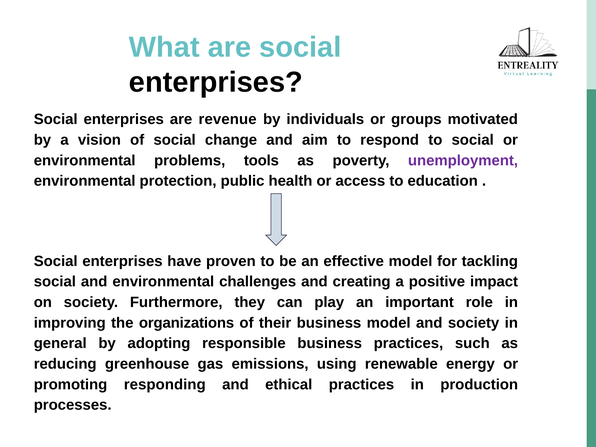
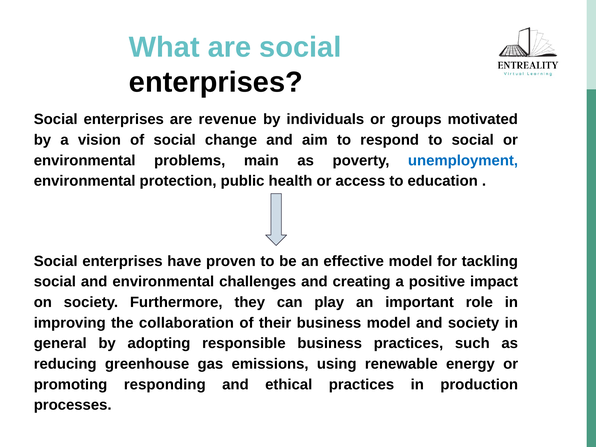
tools: tools -> main (261, 160)
unemployment colour: purple -> blue (463, 160)
organizations: organizations -> collaboration (186, 323)
